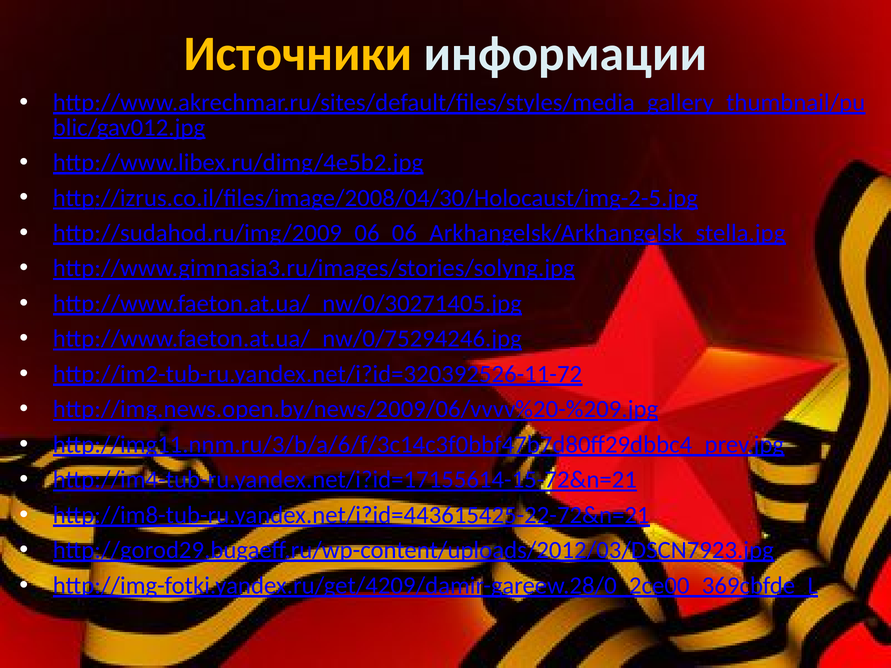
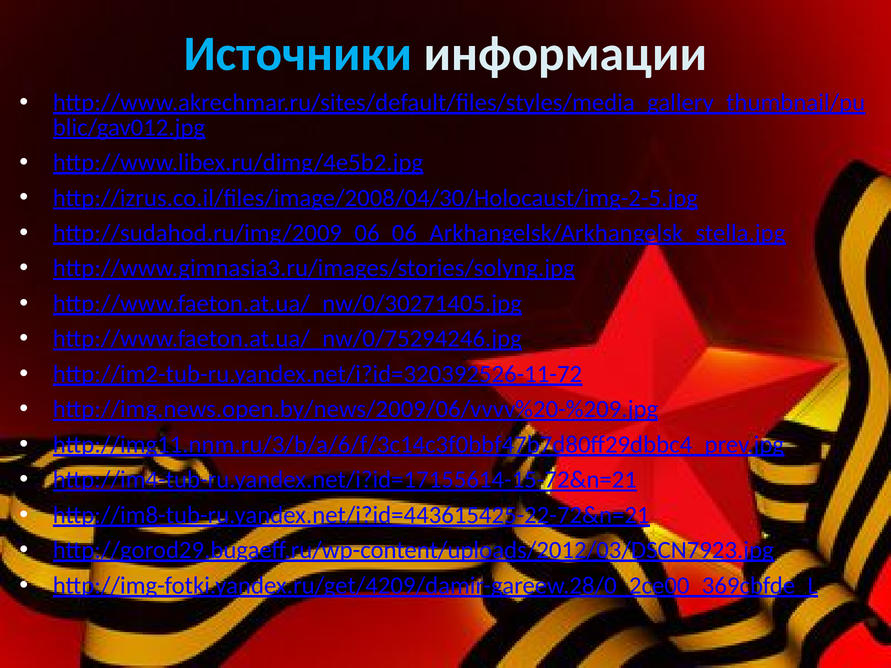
Источники colour: yellow -> light blue (298, 54)
